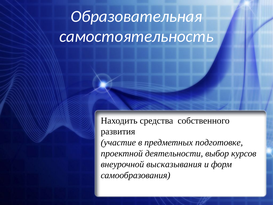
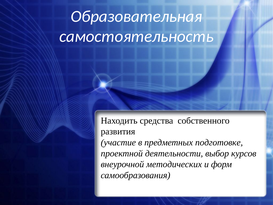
высказывания: высказывания -> методических (174, 164)
